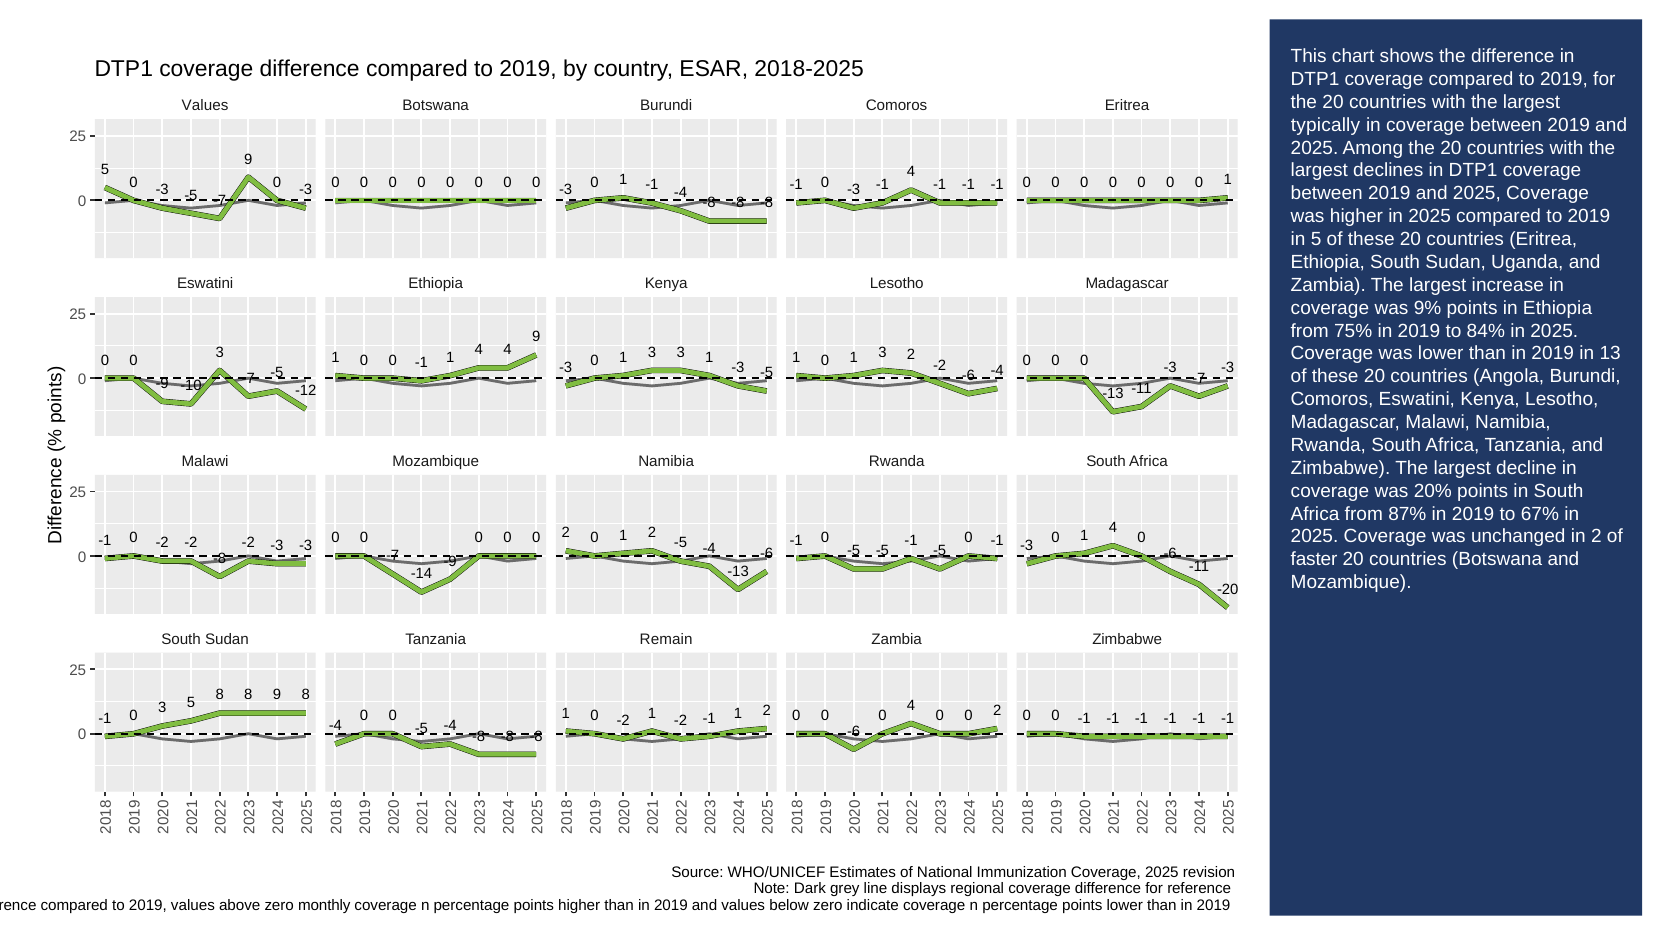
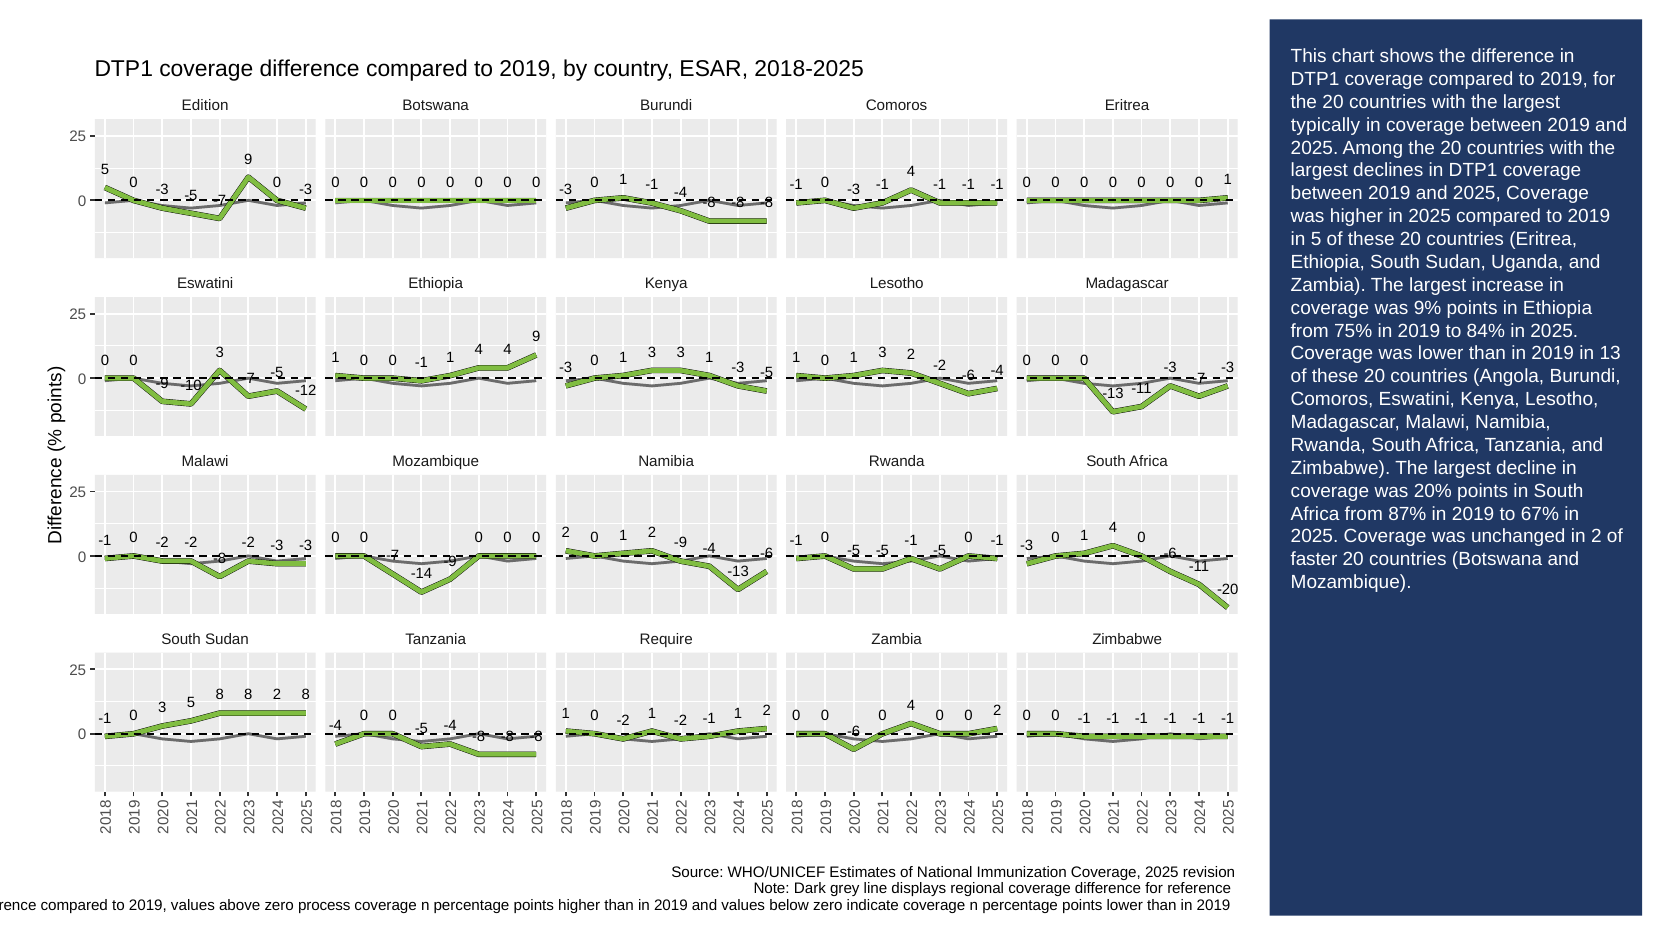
Values: Values -> Edition (205, 106)
-5: -5 -> -9 (681, 543)
Remain: Remain -> Require (666, 639)
8 8 9: 9 -> 2 (277, 695)
monthly: monthly -> process (324, 906)
